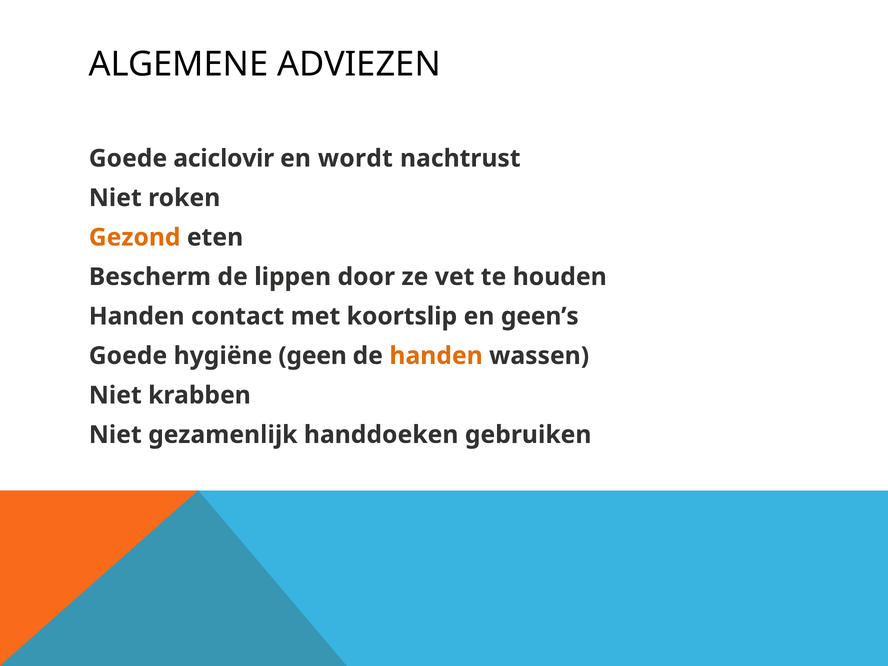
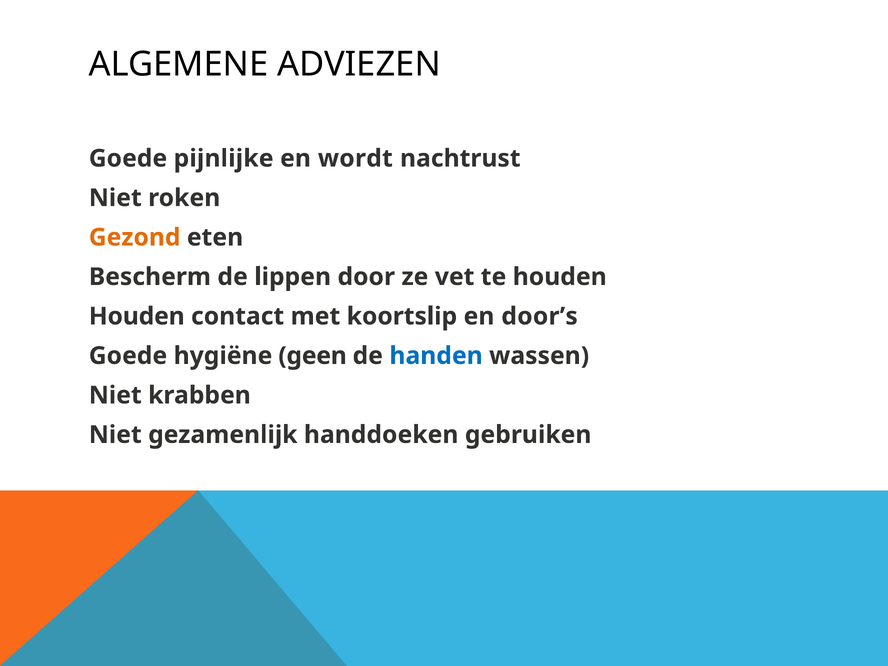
aciclovir: aciclovir -> pijnlijke (224, 158)
Handen: Handen -> Houden (137, 316)
geen’s: geen’s -> door’s (540, 316)
handen colour: orange -> blue (436, 356)
